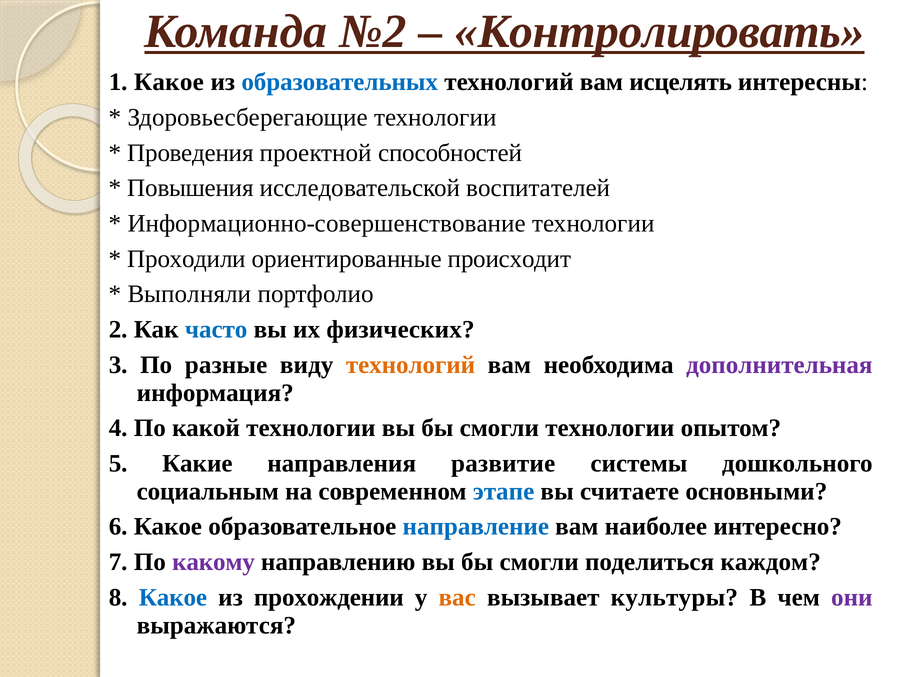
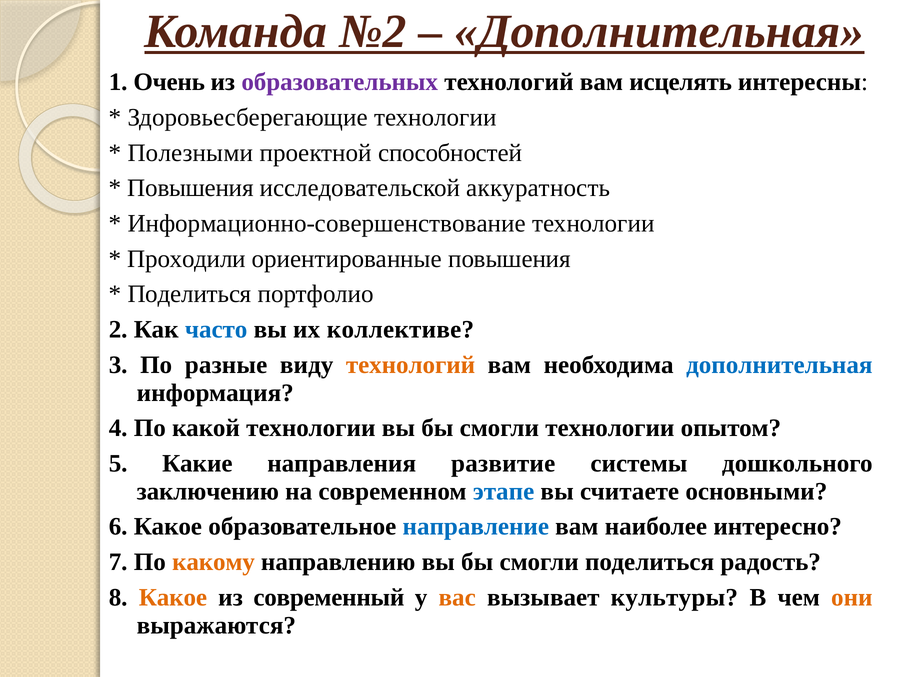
Контролировать: Контролировать -> Дополнительная (659, 31)
1 Какое: Какое -> Очень (169, 82)
образовательных colour: blue -> purple (340, 82)
Проведения: Проведения -> Полезными (190, 153)
воспитателей: воспитателей -> аккуратность (538, 188)
ориентированные происходит: происходит -> повышения (509, 259)
Выполняли: Выполняли -> Поделиться (190, 294)
физических: физических -> коллективе (400, 330)
дополнительная colour: purple -> blue (779, 365)
социальным: социальным -> заключению (208, 491)
какому colour: purple -> orange (214, 562)
каждом: каждом -> радость (771, 562)
Какое colour: blue -> orange (173, 598)
прохождении: прохождении -> современный (329, 598)
они colour: purple -> orange (852, 598)
